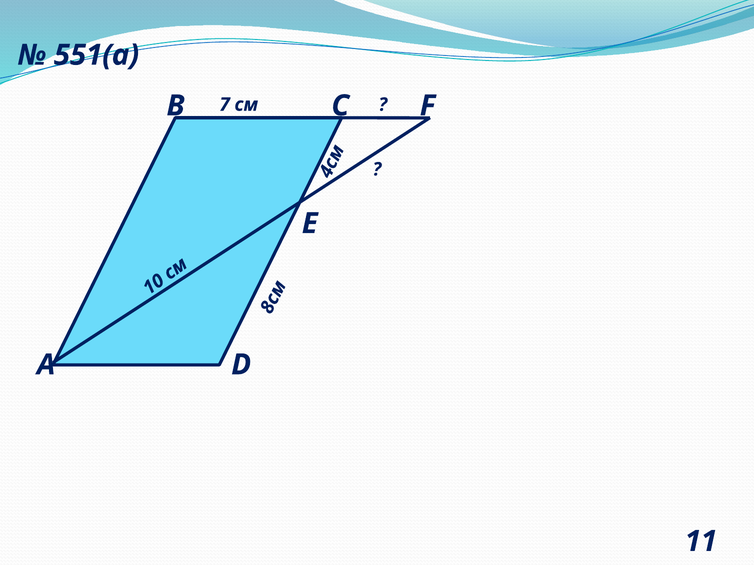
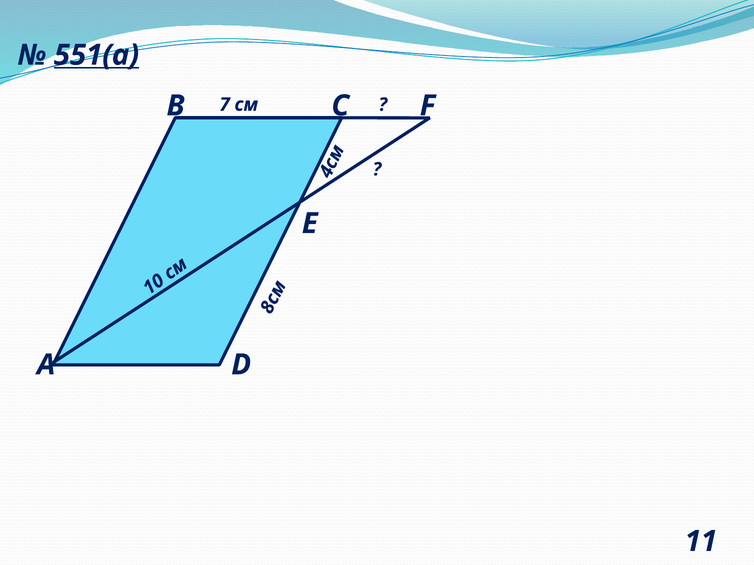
551(а underline: none -> present (97, 55)
